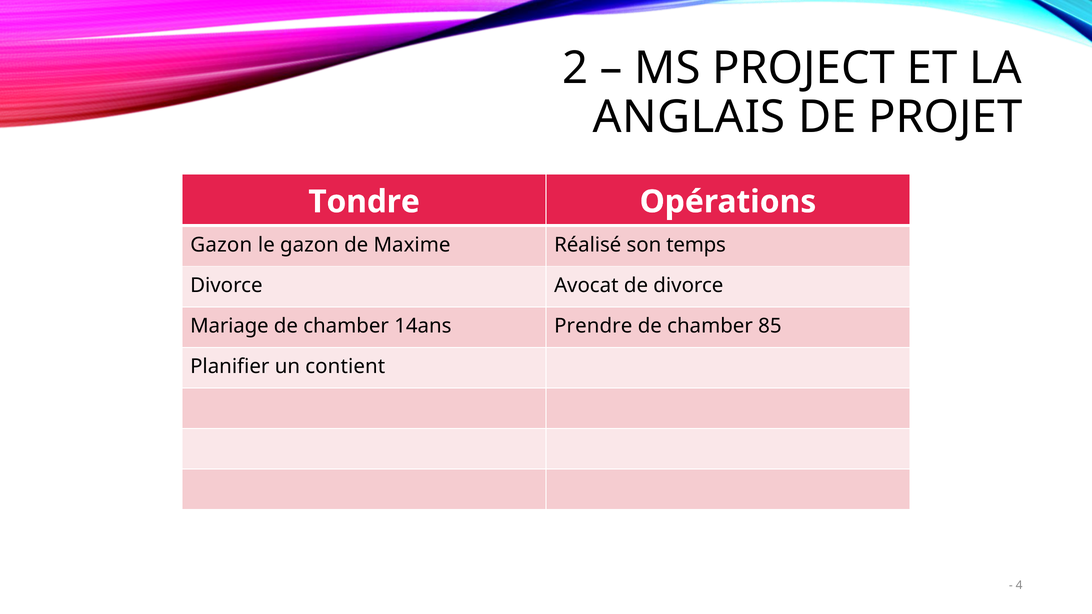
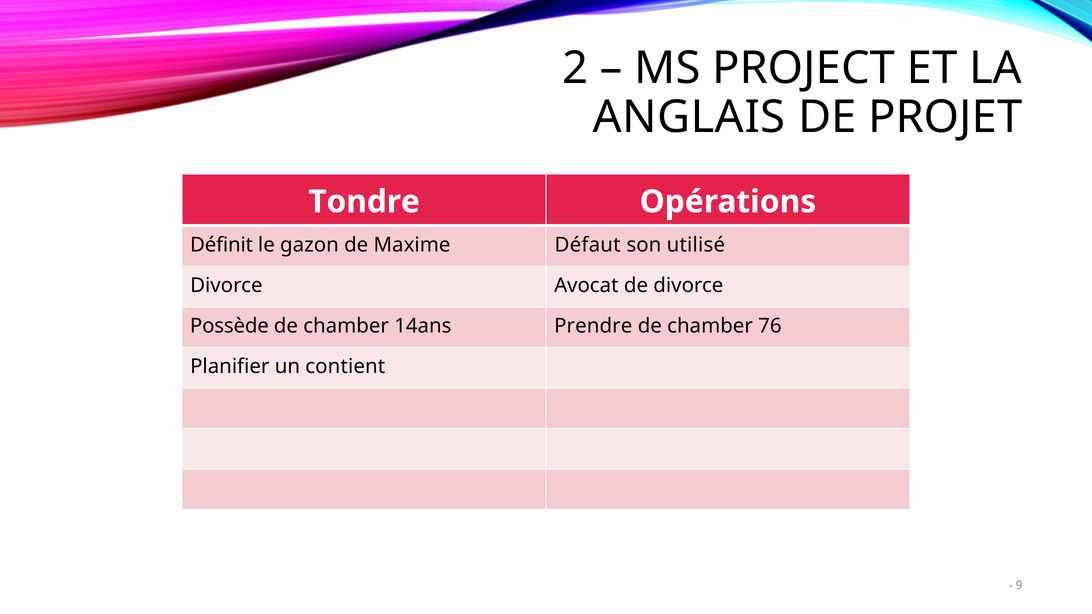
Gazon: Gazon -> Définit (222, 245)
Réalisé: Réalisé -> Défaut (588, 245)
temps: temps -> utilisé (696, 245)
Mariage: Mariage -> Possède (229, 326)
85: 85 -> 76 (770, 326)
4: 4 -> 9 (1019, 586)
